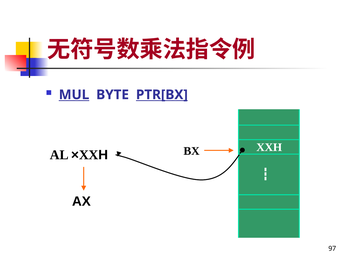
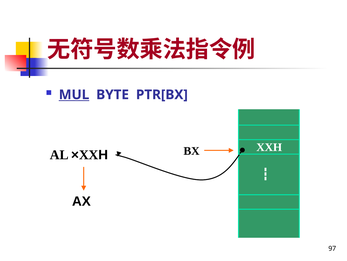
PTR[BX underline: present -> none (162, 94)
